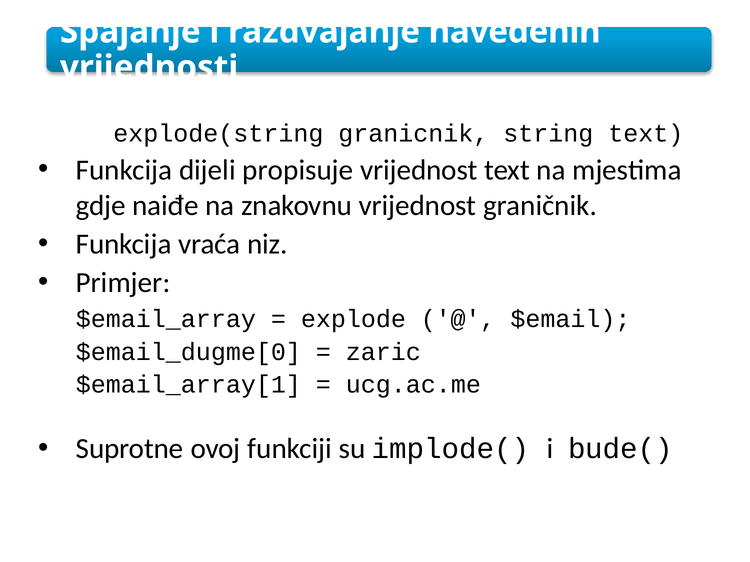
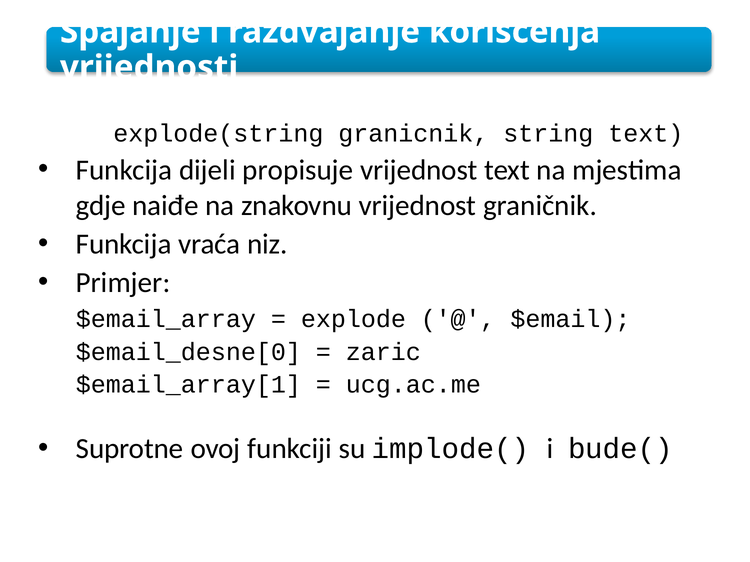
navedenih: navedenih -> korišćenja (514, 32)
$email_dugme[0: $email_dugme[0 -> $email_desne[0 (188, 352)
